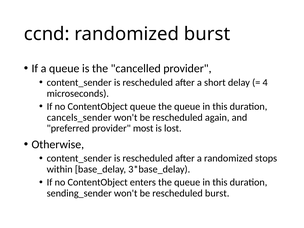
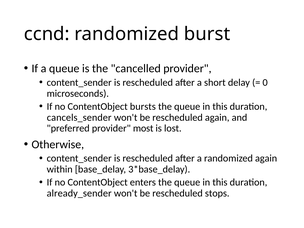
4: 4 -> 0 (265, 82)
ContentObject queue: queue -> bursts (143, 106)
randomized stops: stops -> again (266, 158)
sending_sender: sending_sender -> already_sender (79, 193)
rescheduled burst: burst -> stops (217, 193)
